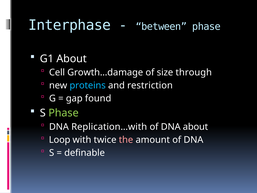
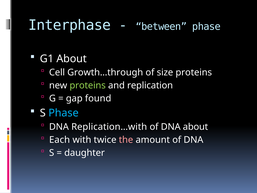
Growth…damage: Growth…damage -> Growth…through (105, 72)
size through: through -> proteins (194, 72)
proteins colour: light blue -> light green (88, 85)
restriction: restriction -> replication (150, 85)
Phase colour: light green -> light blue (64, 113)
Loop: Loop -> Each (60, 140)
definable: definable -> daughter (85, 153)
